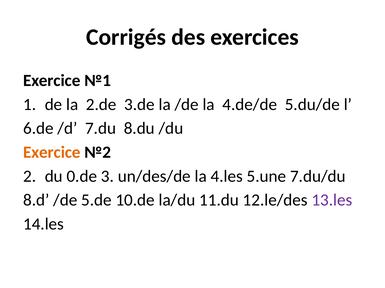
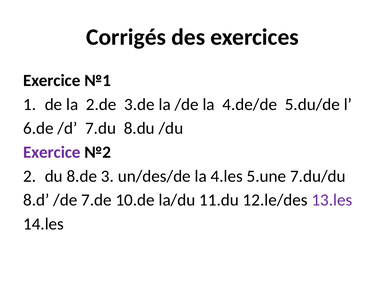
Exercice colour: orange -> purple (52, 153)
0.de: 0.de -> 8.de (82, 177)
5.de: 5.de -> 7.de (96, 201)
